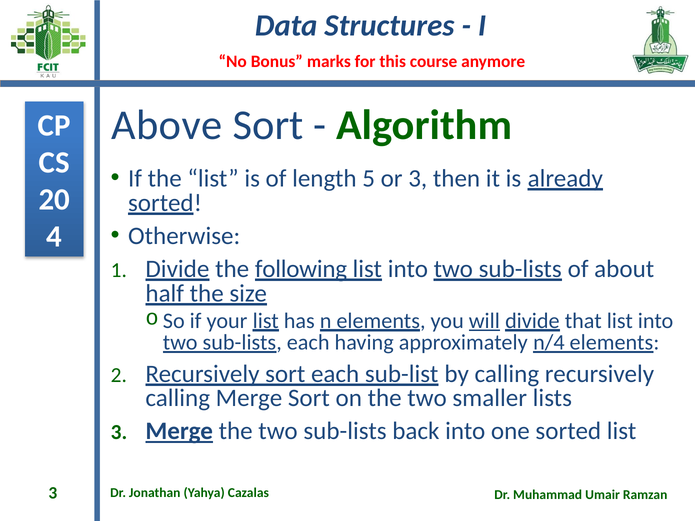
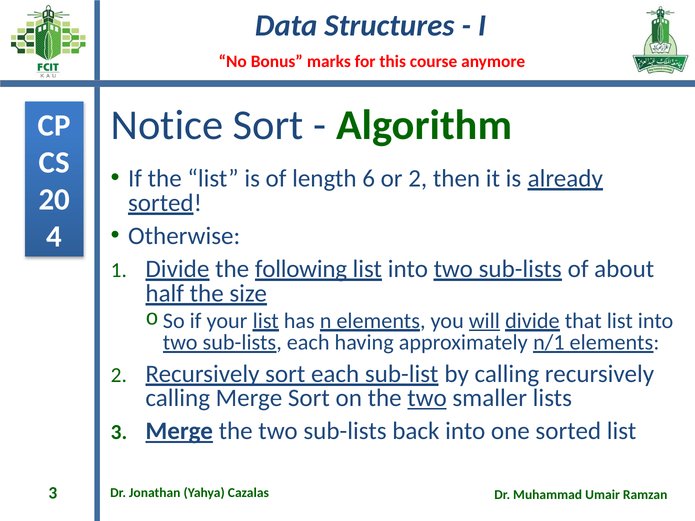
Above: Above -> Notice (167, 125)
5: 5 -> 6 (369, 179)
or 3: 3 -> 2 (418, 179)
n/4: n/4 -> n/1 (549, 342)
two underline: none -> present (427, 398)
